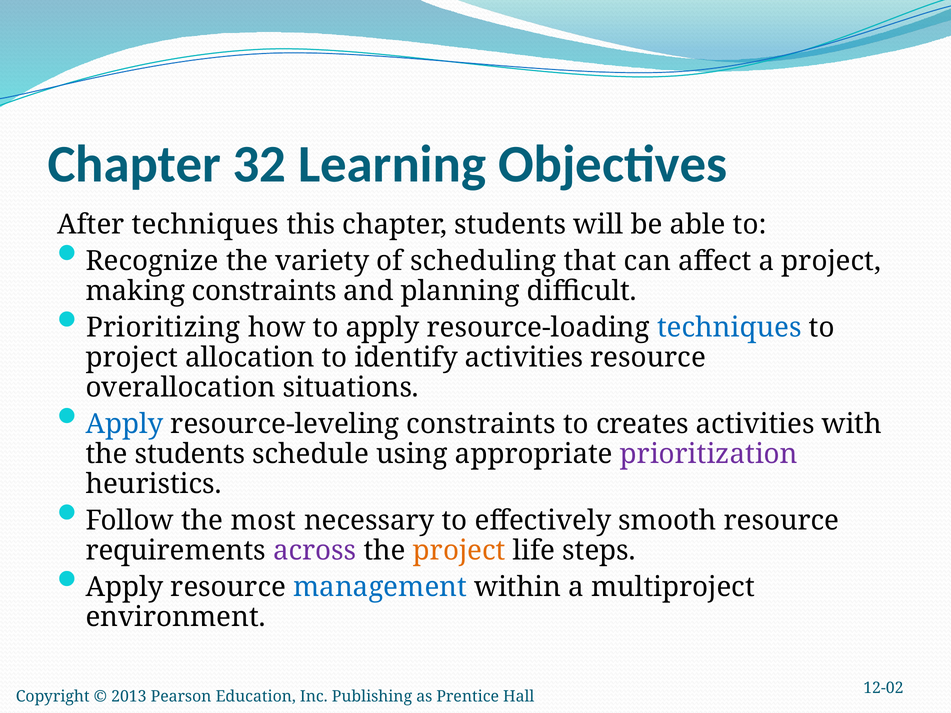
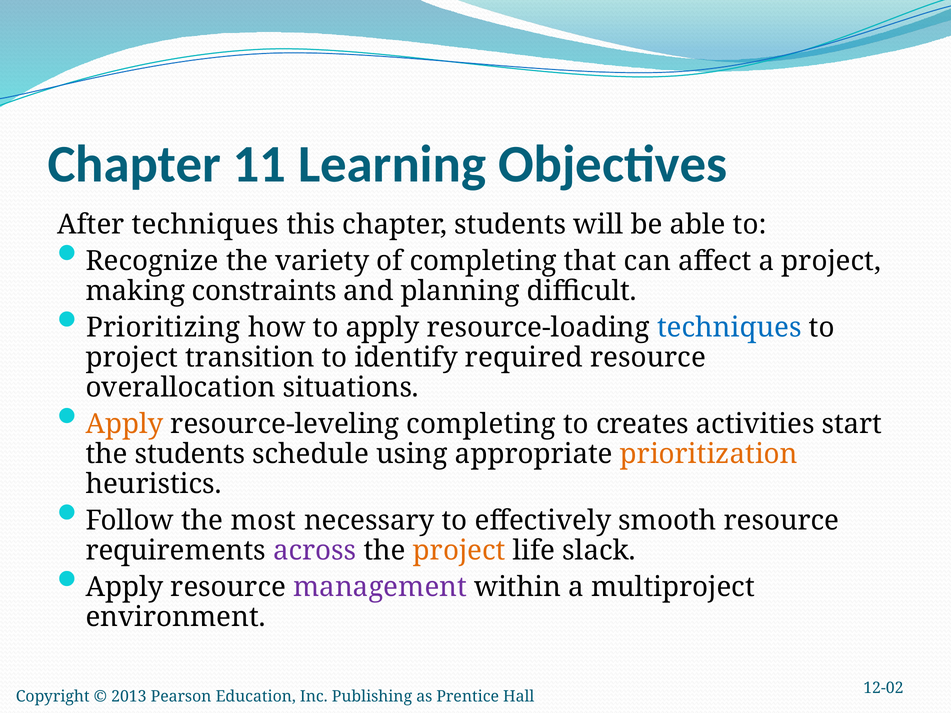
32: 32 -> 11 (259, 164)
of scheduling: scheduling -> completing (483, 261)
allocation: allocation -> transition (250, 358)
identify activities: activities -> required (524, 358)
Apply colour: blue -> orange (124, 424)
resource-leveling constraints: constraints -> completing (481, 424)
with: with -> start (852, 424)
prioritization colour: purple -> orange (709, 454)
steps: steps -> slack (599, 551)
management colour: blue -> purple (380, 587)
